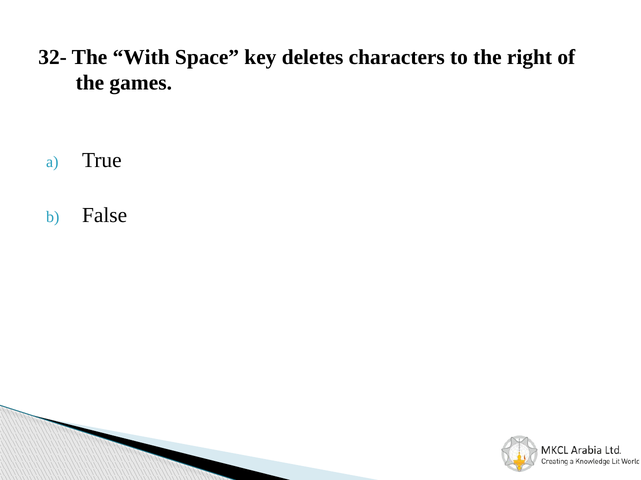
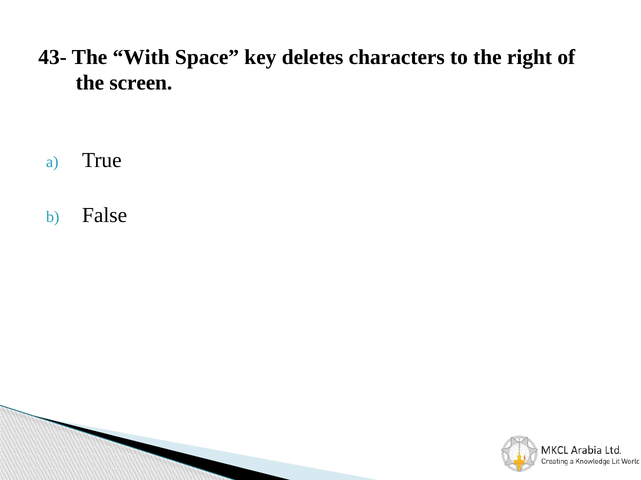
32-: 32- -> 43- (53, 57)
games: games -> screen (141, 83)
